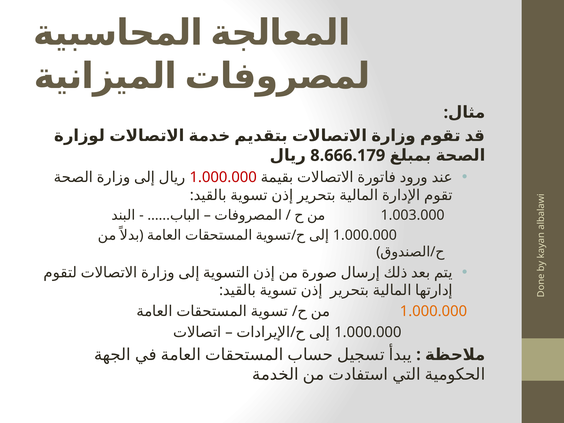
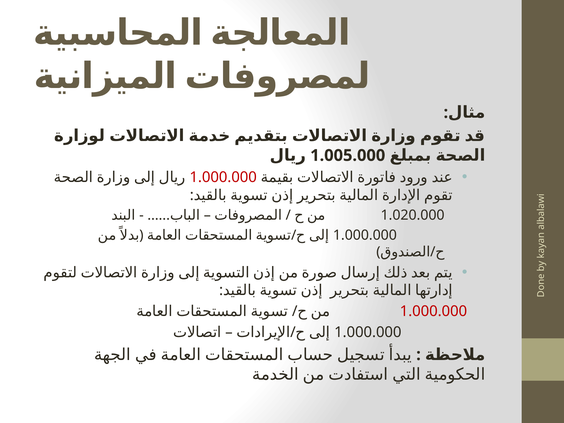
8.666.179: 8.666.179 -> 1.005.000 (348, 155)
1.003.000: 1.003.000 -> 1.020.000 (413, 215)
1.000.000 colour: orange -> red (433, 311)
